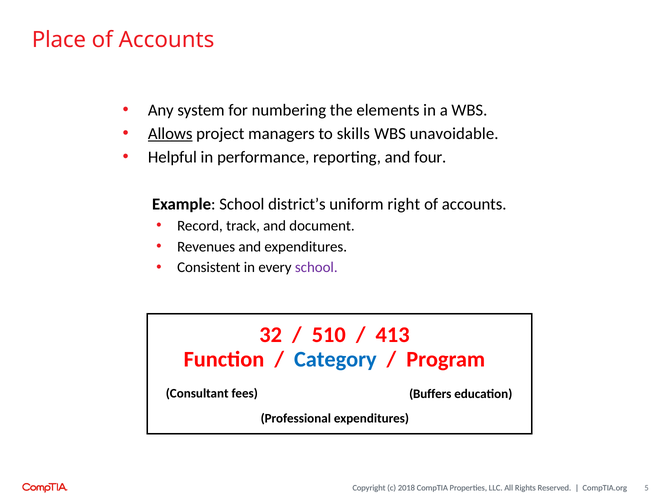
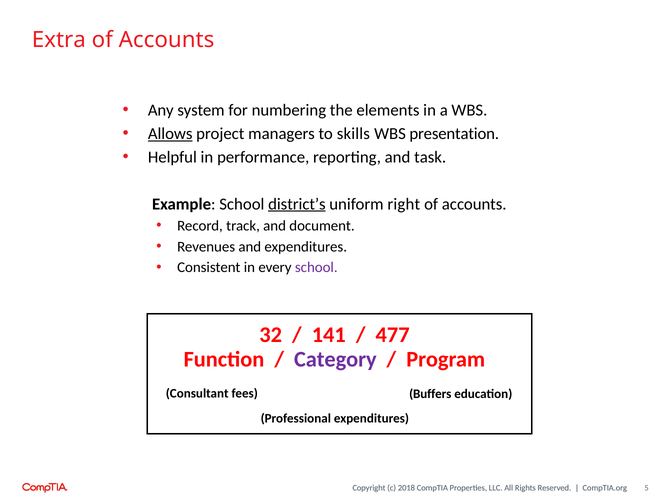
Place: Place -> Extra (59, 40)
unavoidable: unavoidable -> presentation (454, 134)
four: four -> task (430, 157)
district’s underline: none -> present (297, 204)
510: 510 -> 141 (329, 335)
413: 413 -> 477 (393, 335)
Category colour: blue -> purple (335, 360)
